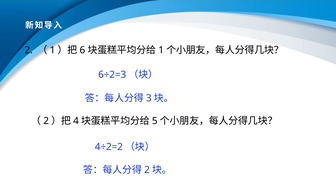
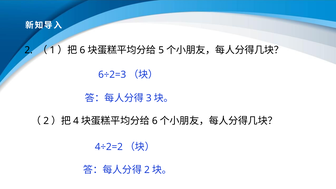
1: 1 -> 5 (161, 50)
5: 5 -> 6 (155, 121)
